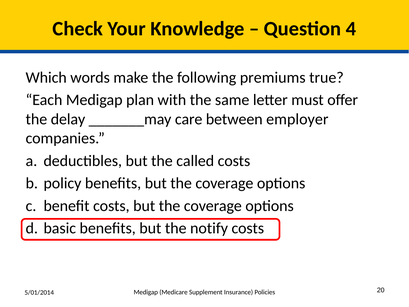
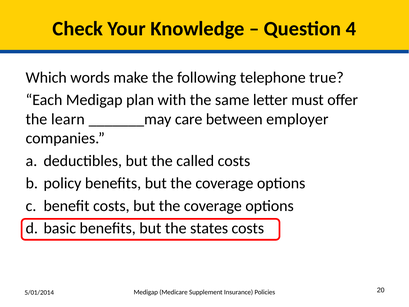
premiums: premiums -> telephone (273, 77)
delay: delay -> learn (68, 119)
notify: notify -> states (209, 228)
